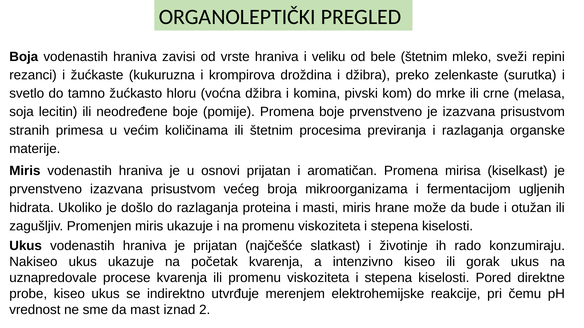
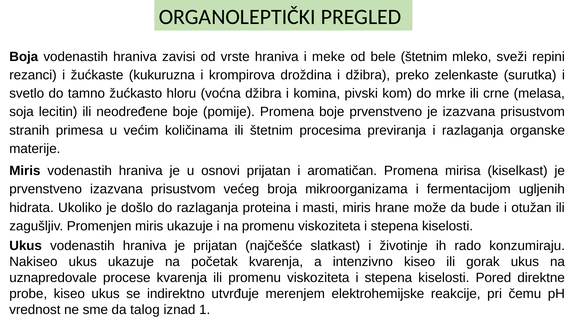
veliku: veliku -> meke (329, 57)
mast: mast -> talog (145, 310)
2: 2 -> 1 (205, 310)
